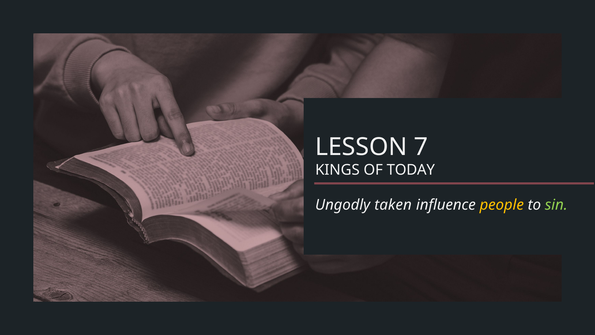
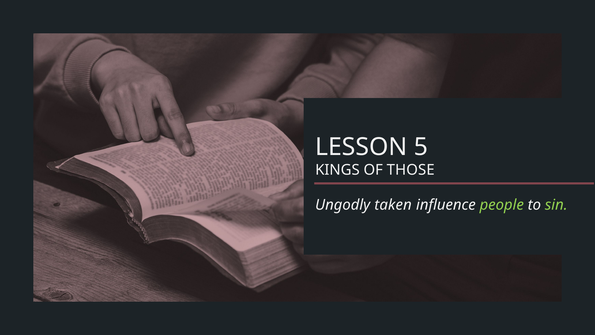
7: 7 -> 5 (421, 147)
TODAY: TODAY -> THOSE (411, 170)
people colour: yellow -> light green (502, 205)
